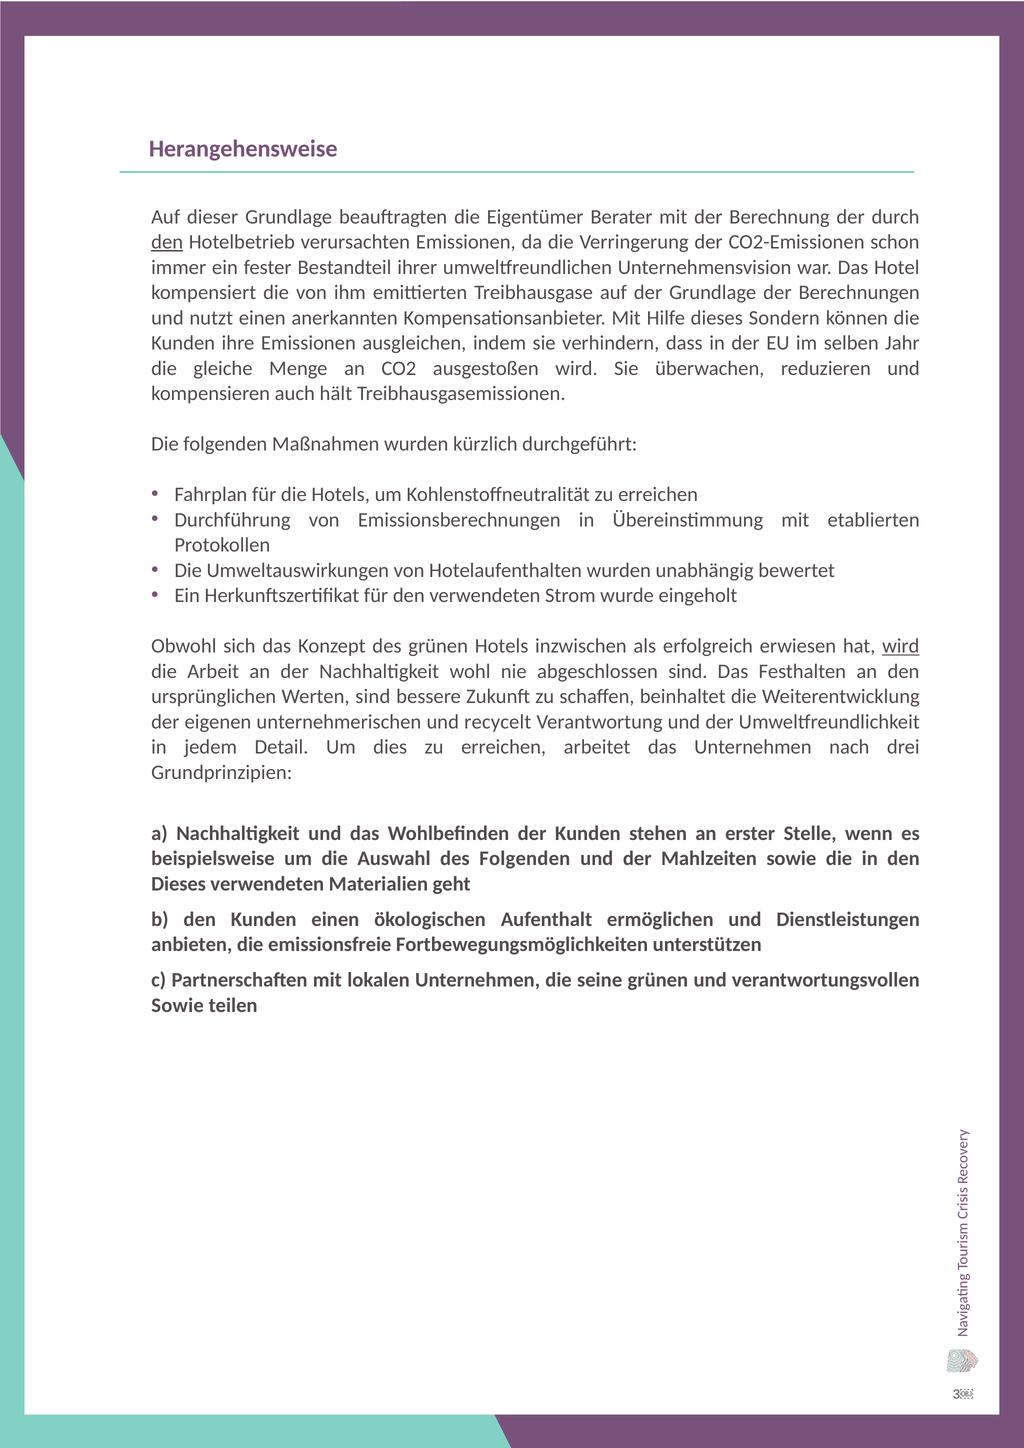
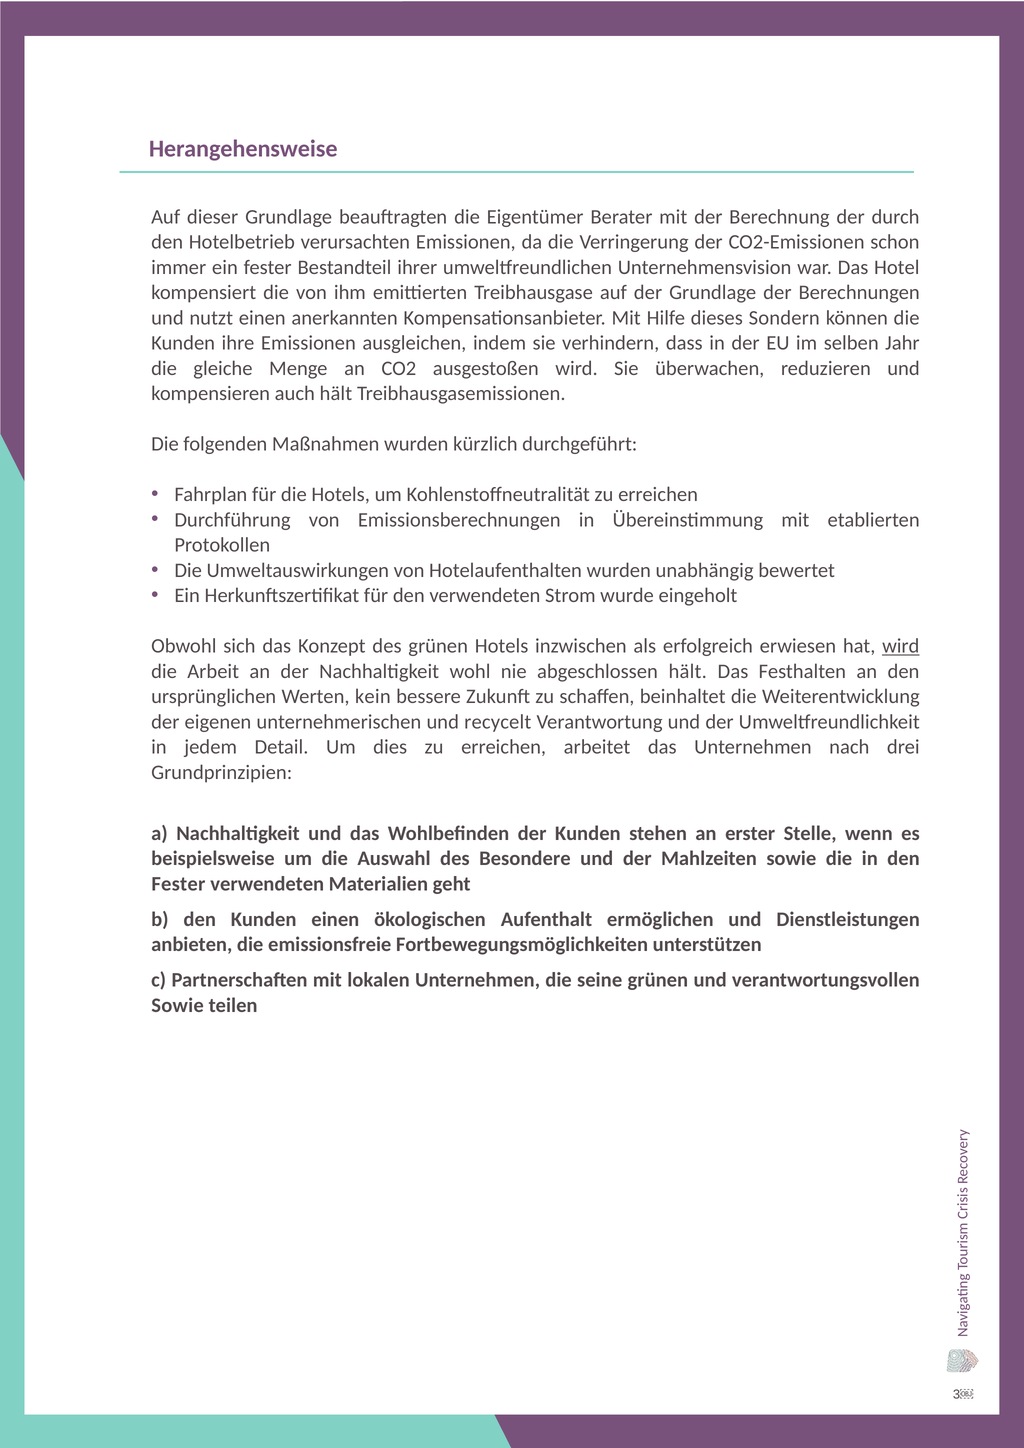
den underline: present -> none (167, 242)
abgeschlossen sind: sind -> hält (688, 671)
Werten sind: sind -> kein (373, 697)
des Folgenden: Folgenden -> Besondere (525, 859)
Dieses: Dieses -> Fester (178, 884)
